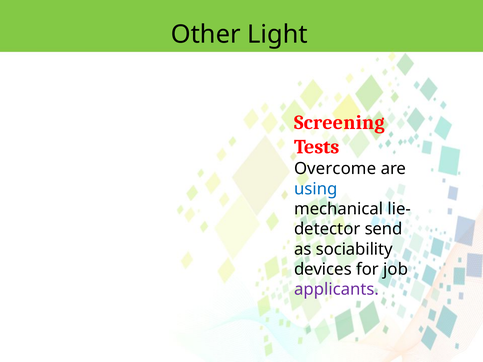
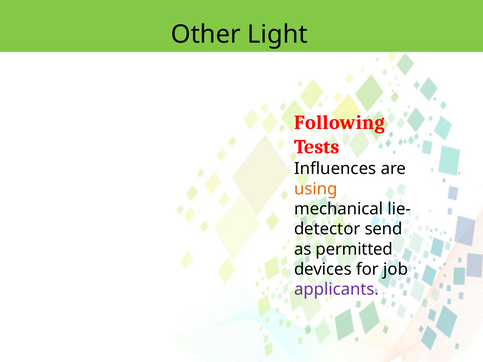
Screening: Screening -> Following (339, 123)
Overcome: Overcome -> Inﬂuences (335, 169)
using colour: blue -> orange (316, 189)
sociability: sociability -> permitted (354, 249)
